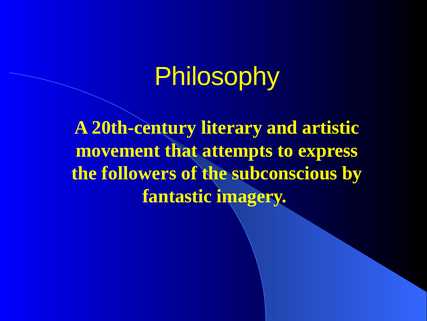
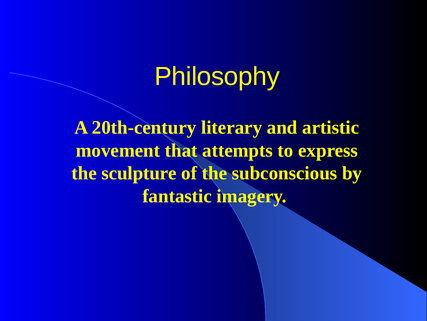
followers: followers -> sculpture (139, 173)
